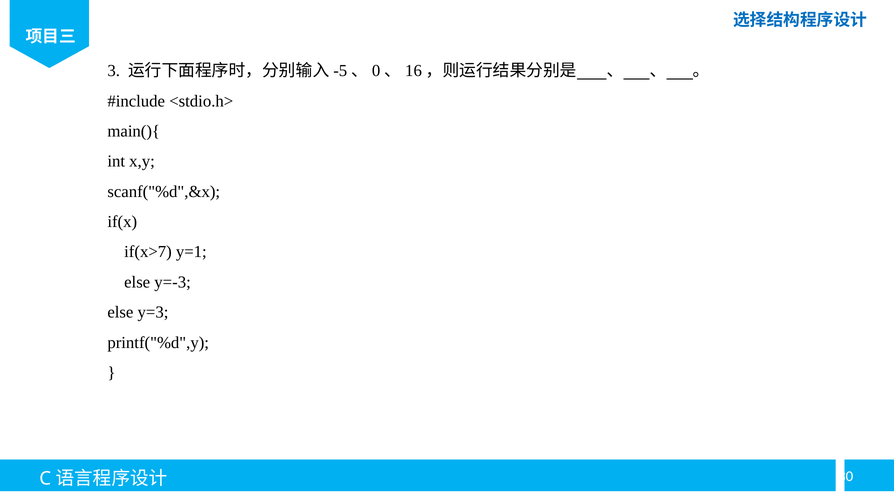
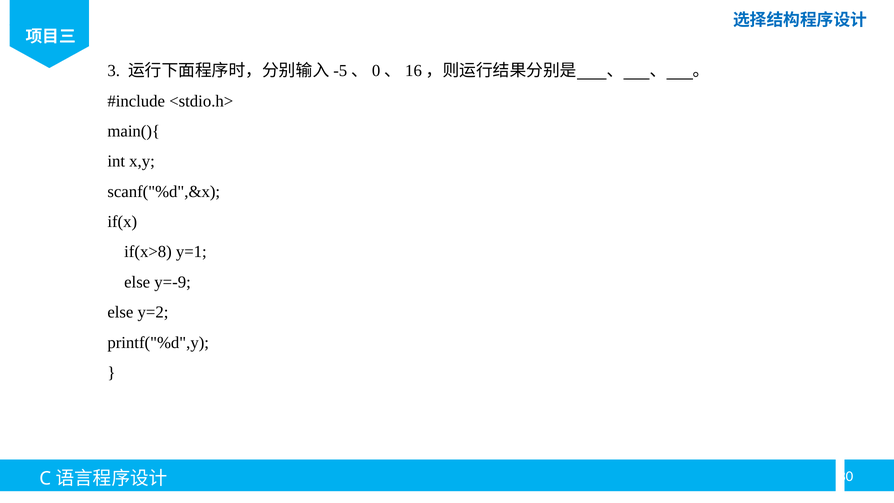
if(x>7: if(x>7 -> if(x>8 (148, 252)
y=-3: y=-3 -> y=-9 (173, 282)
y=3: y=3 -> y=2 (153, 312)
